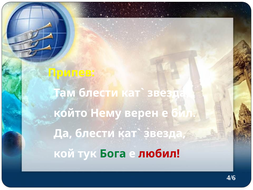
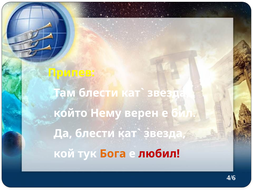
Бога colour: green -> orange (113, 153)
